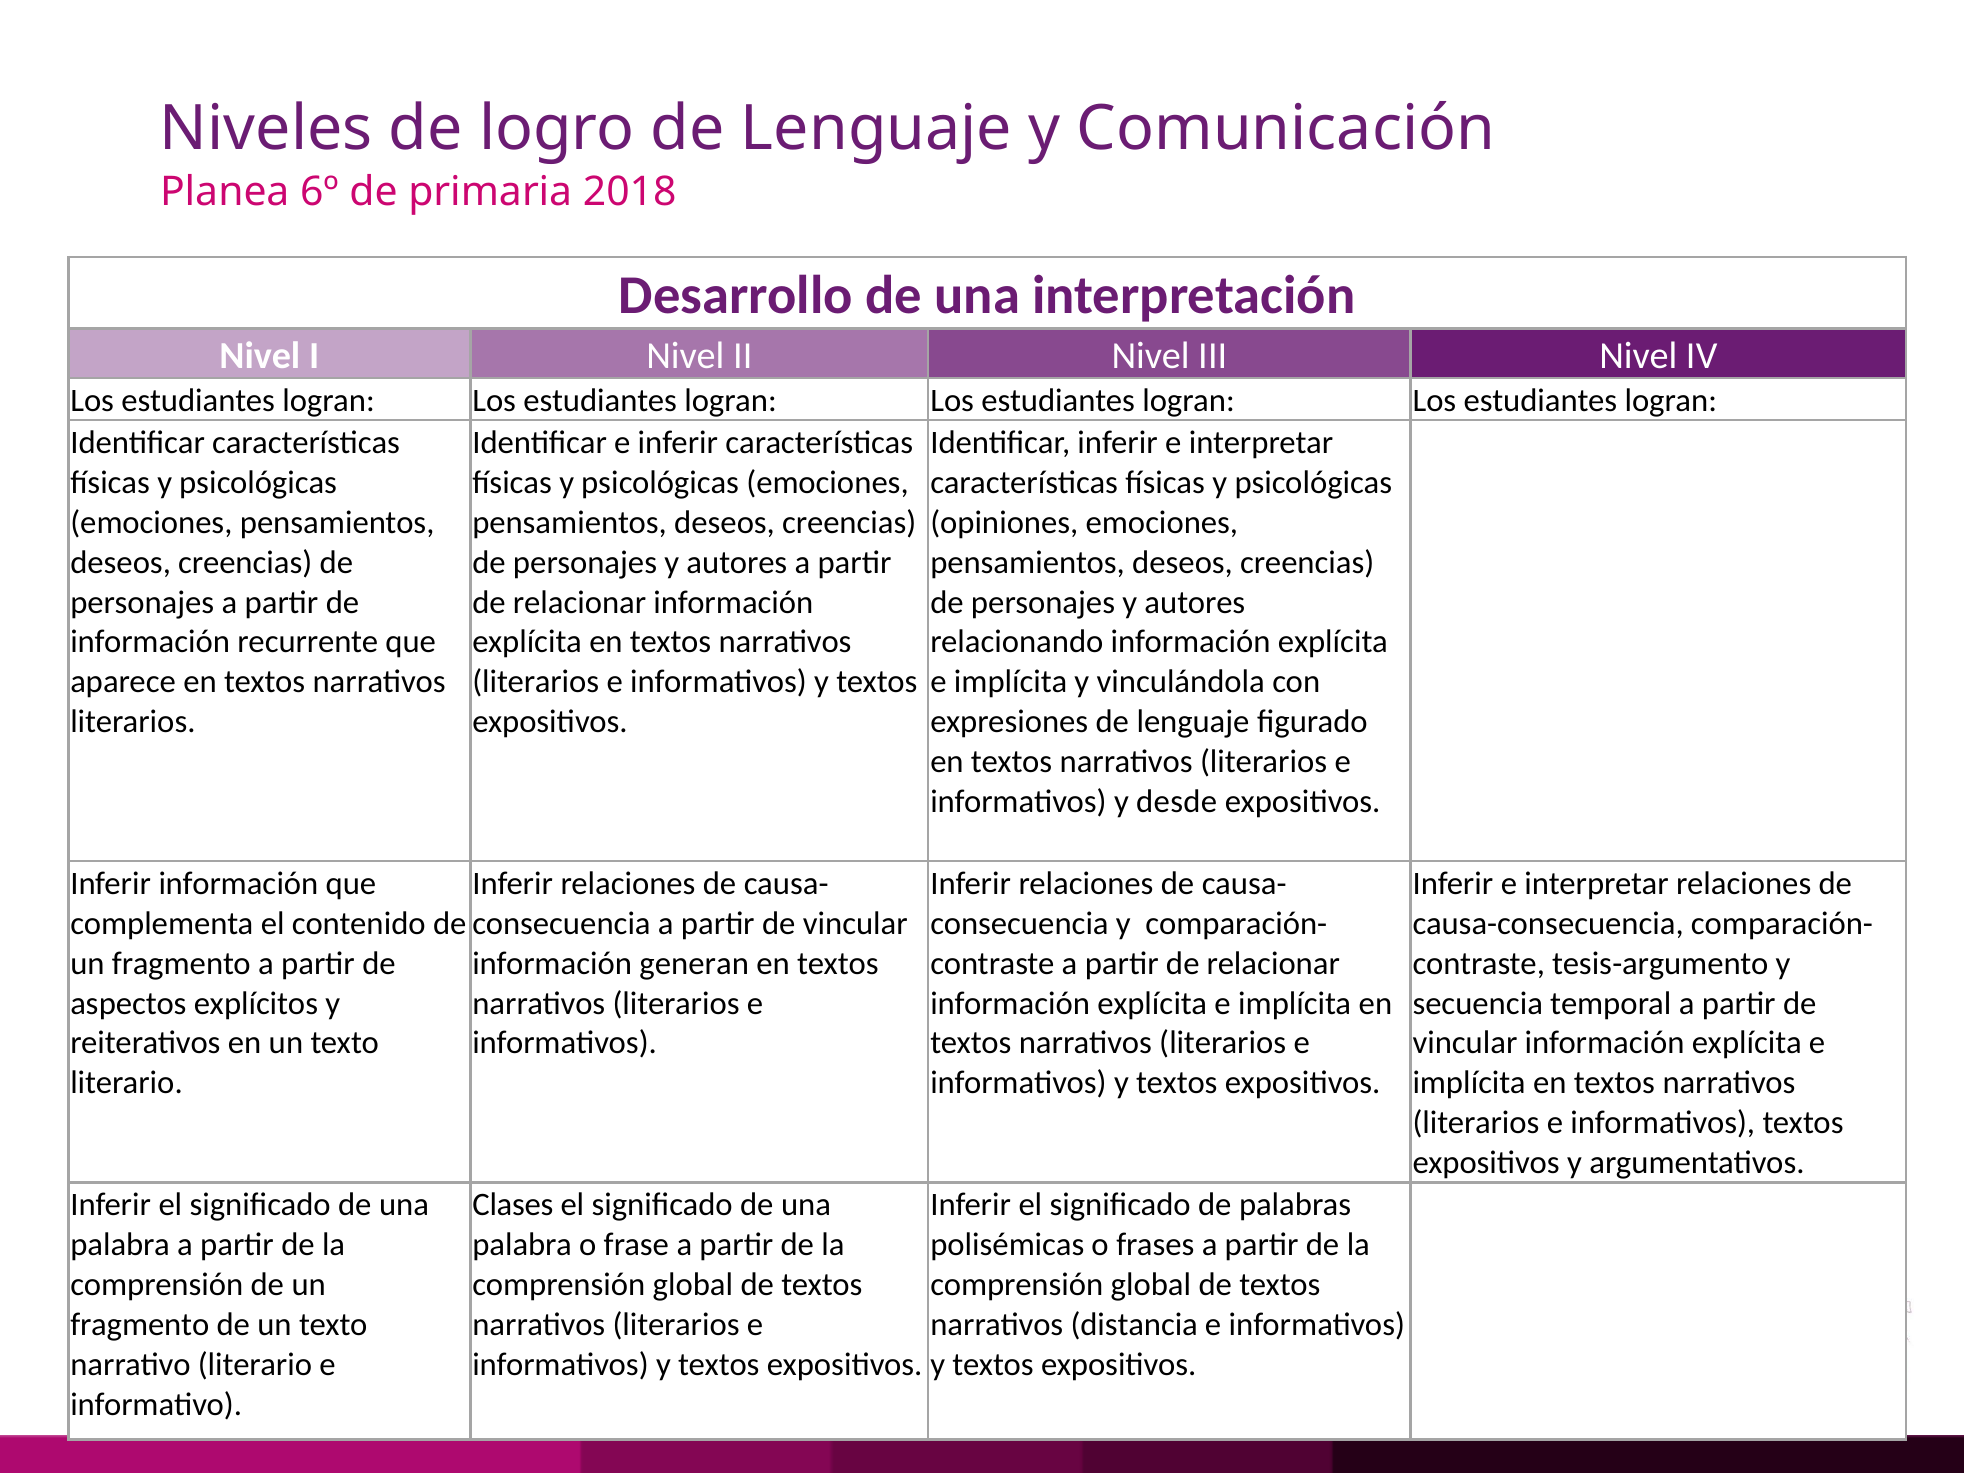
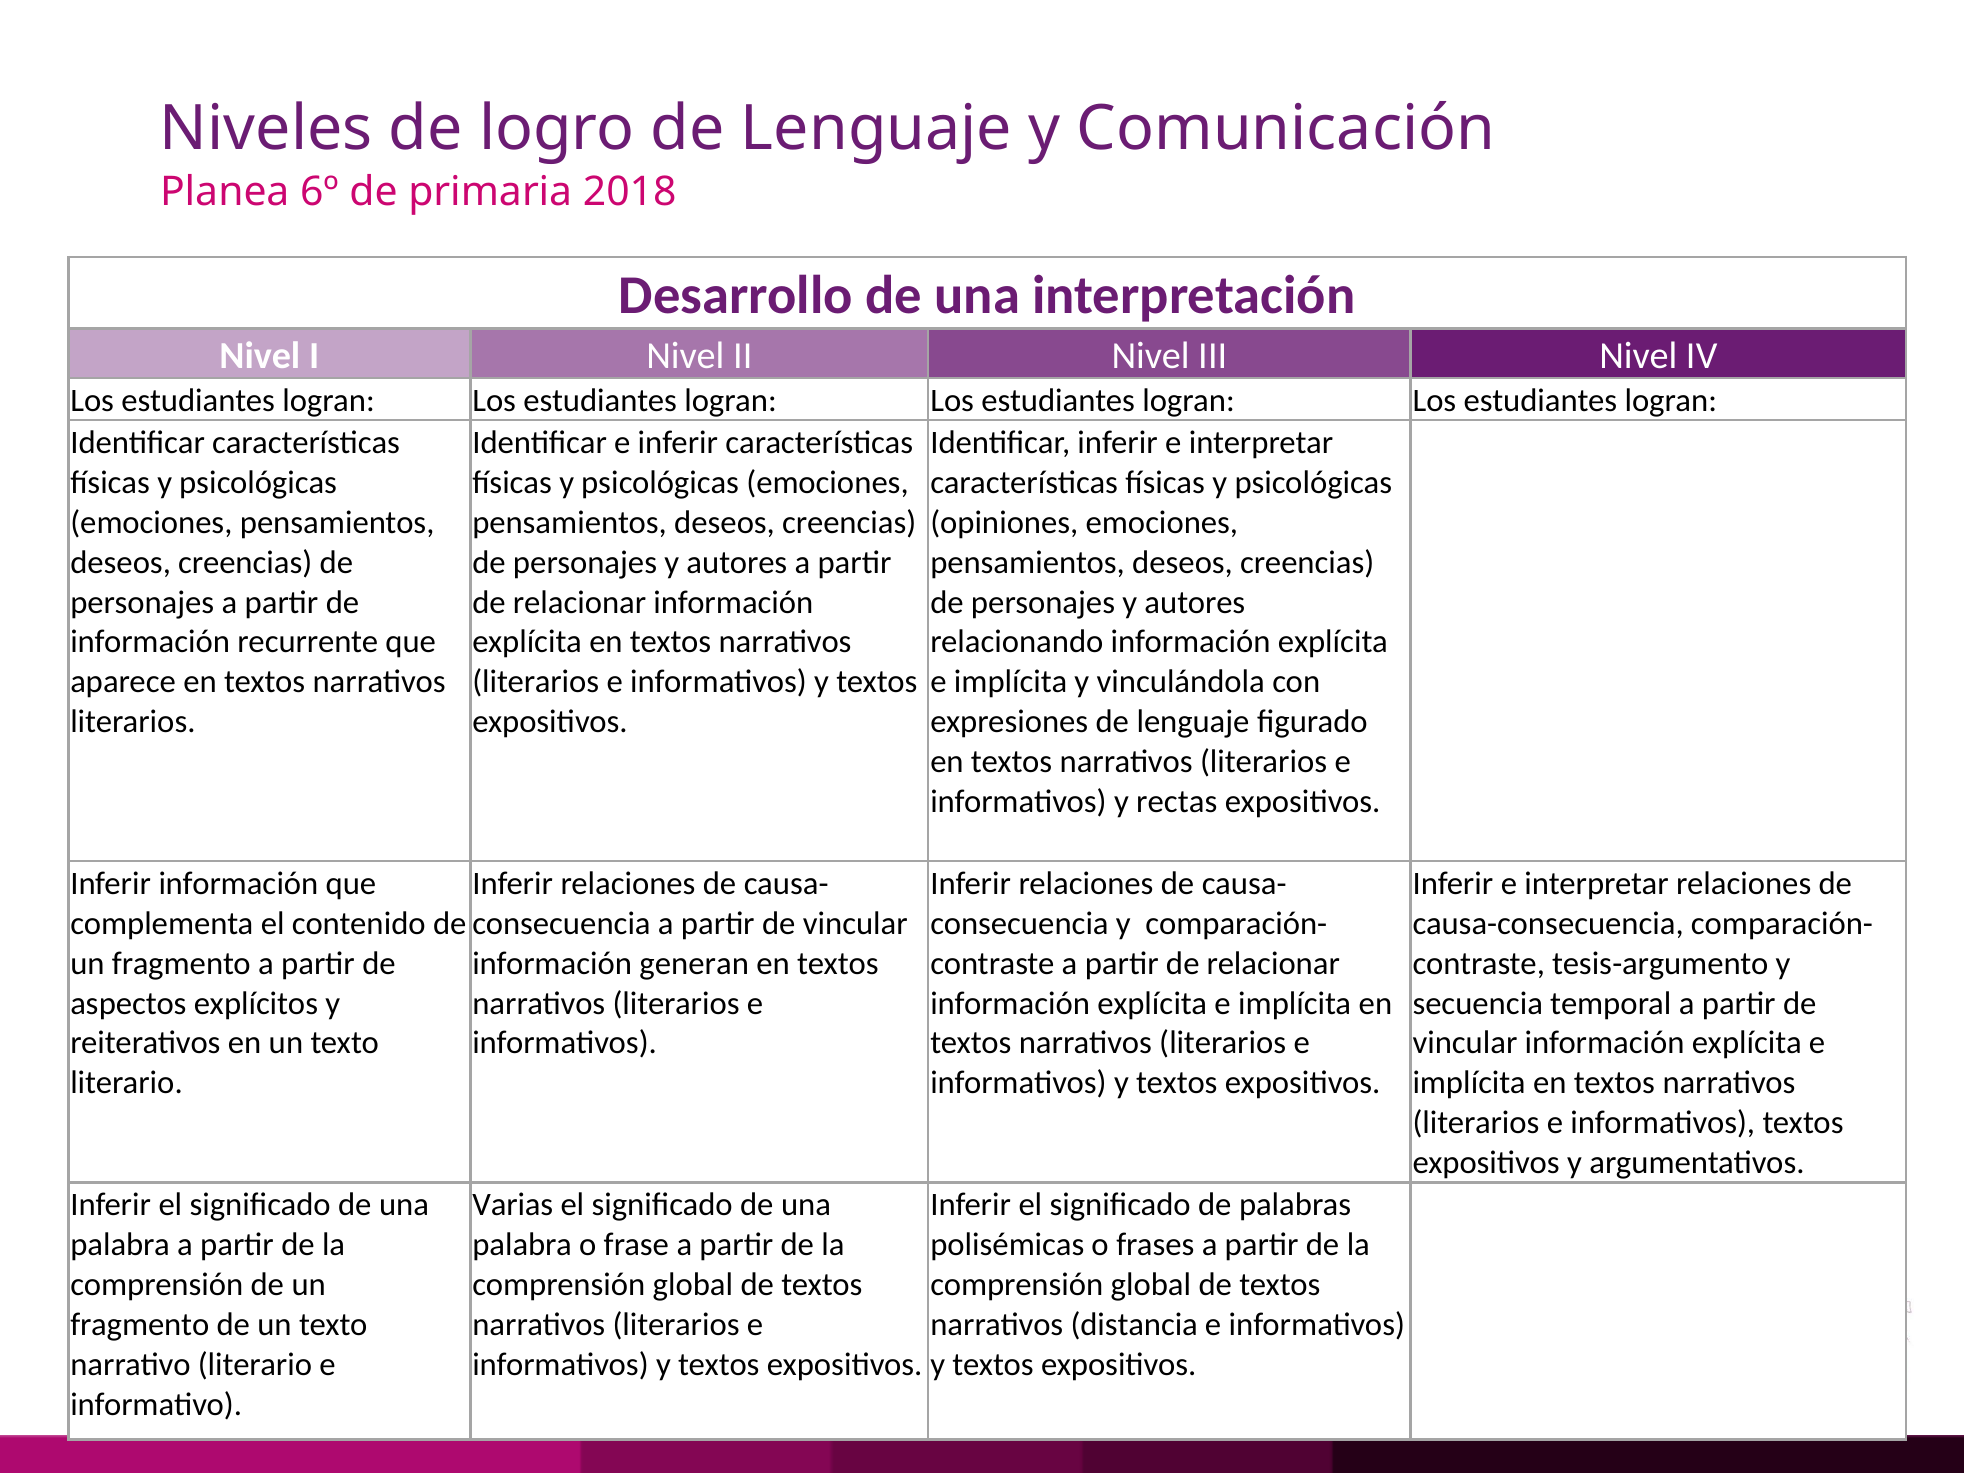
desde: desde -> rectas (1177, 802)
Clases: Clases -> Varias (513, 1205)
